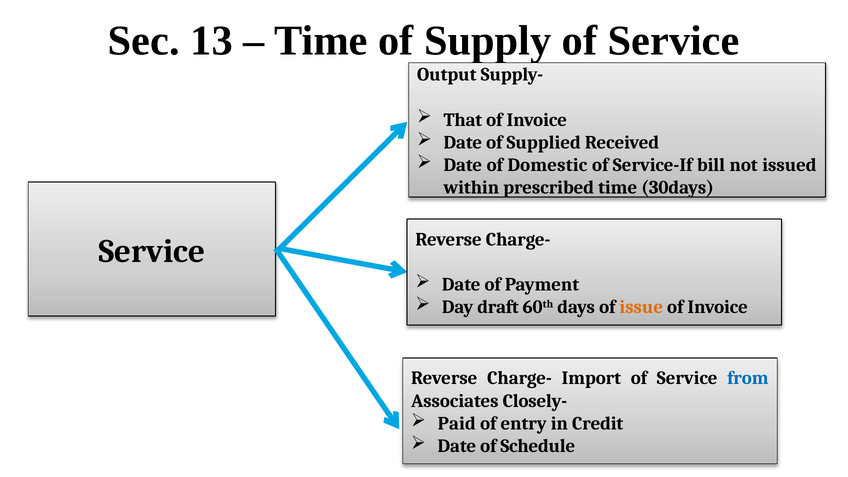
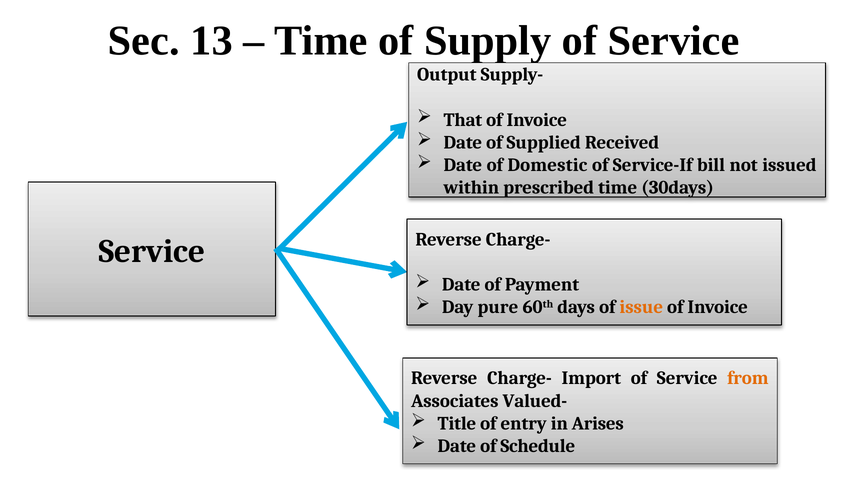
draft: draft -> pure (498, 307)
from colour: blue -> orange (748, 378)
Closely-: Closely- -> Valued- (535, 401)
Paid: Paid -> Title (457, 423)
Credit: Credit -> Arises (598, 423)
